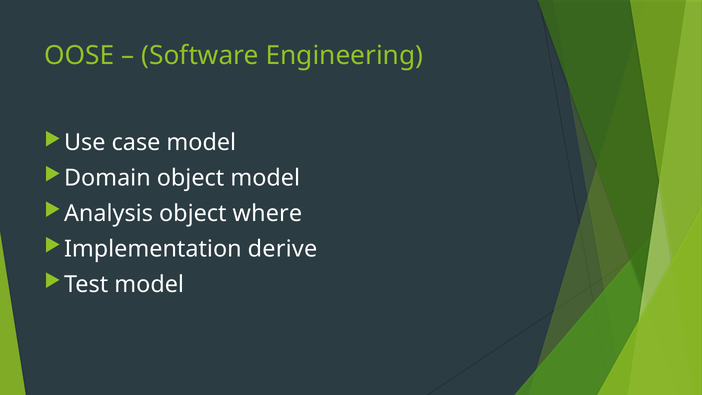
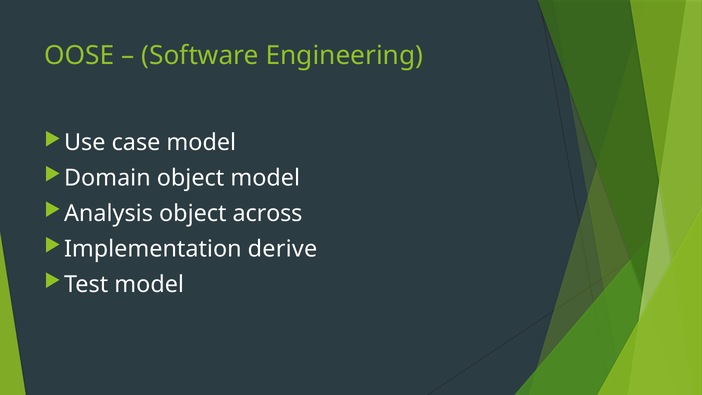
where: where -> across (268, 214)
